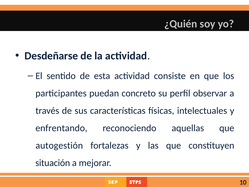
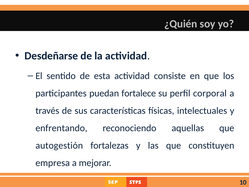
concreto: concreto -> fortalece (139, 93)
observar: observar -> corporal (210, 93)
situación: situación -> empresa (53, 163)
